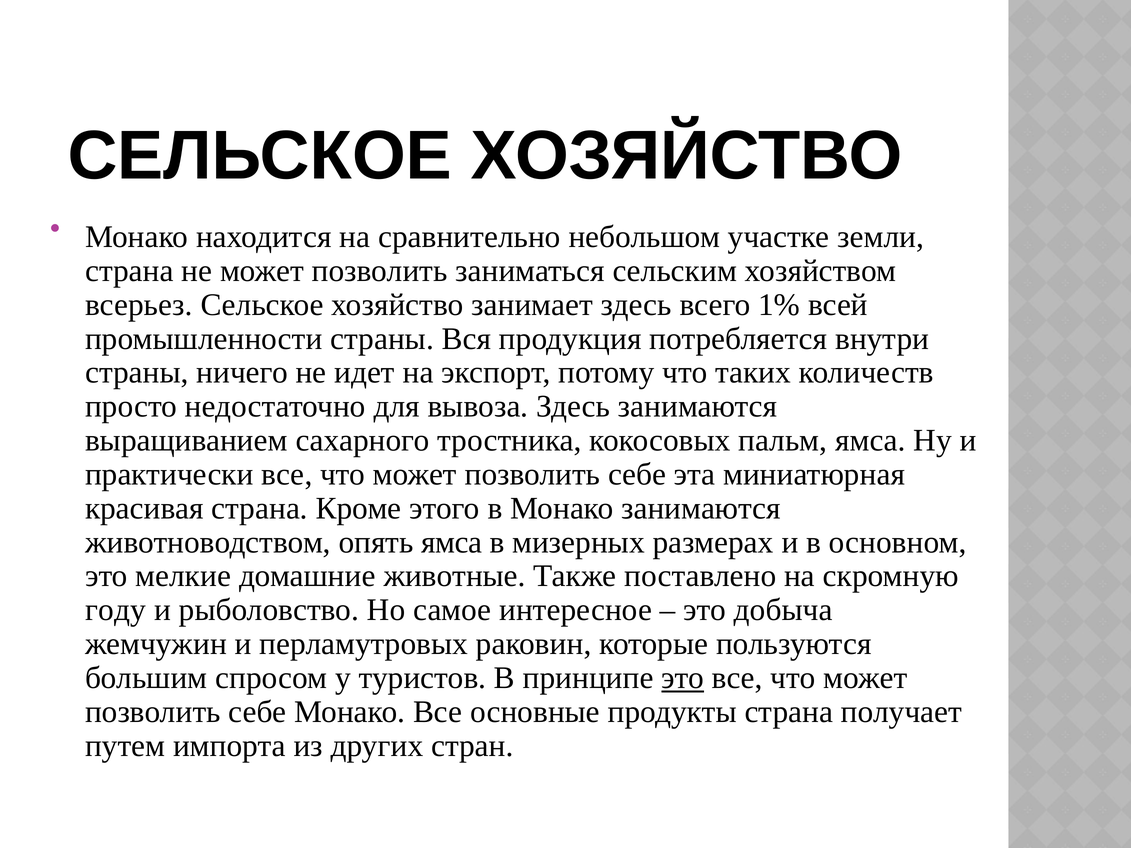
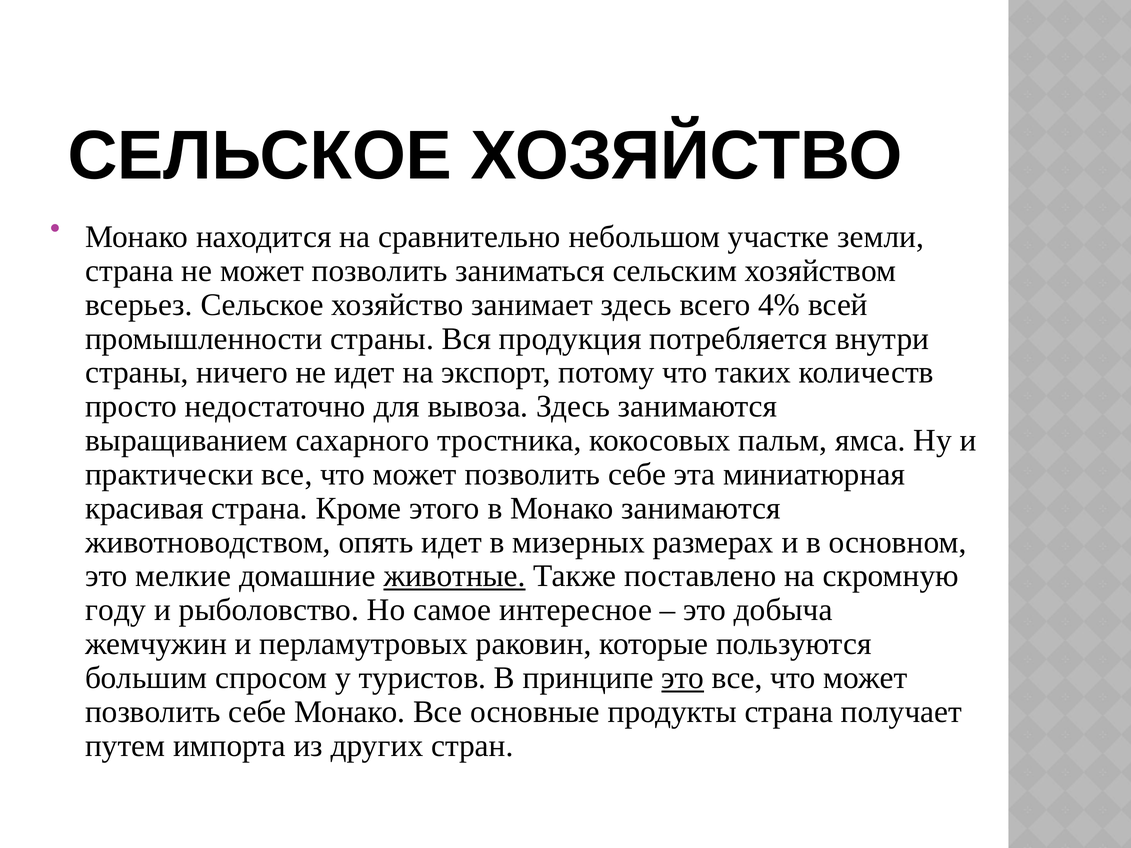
1%: 1% -> 4% (779, 305)
опять ямса: ямса -> идет (452, 542)
животные underline: none -> present (455, 576)
